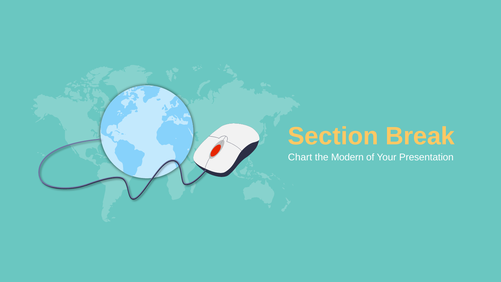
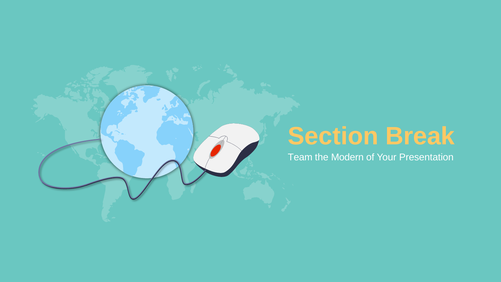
Chart: Chart -> Team (300, 157)
